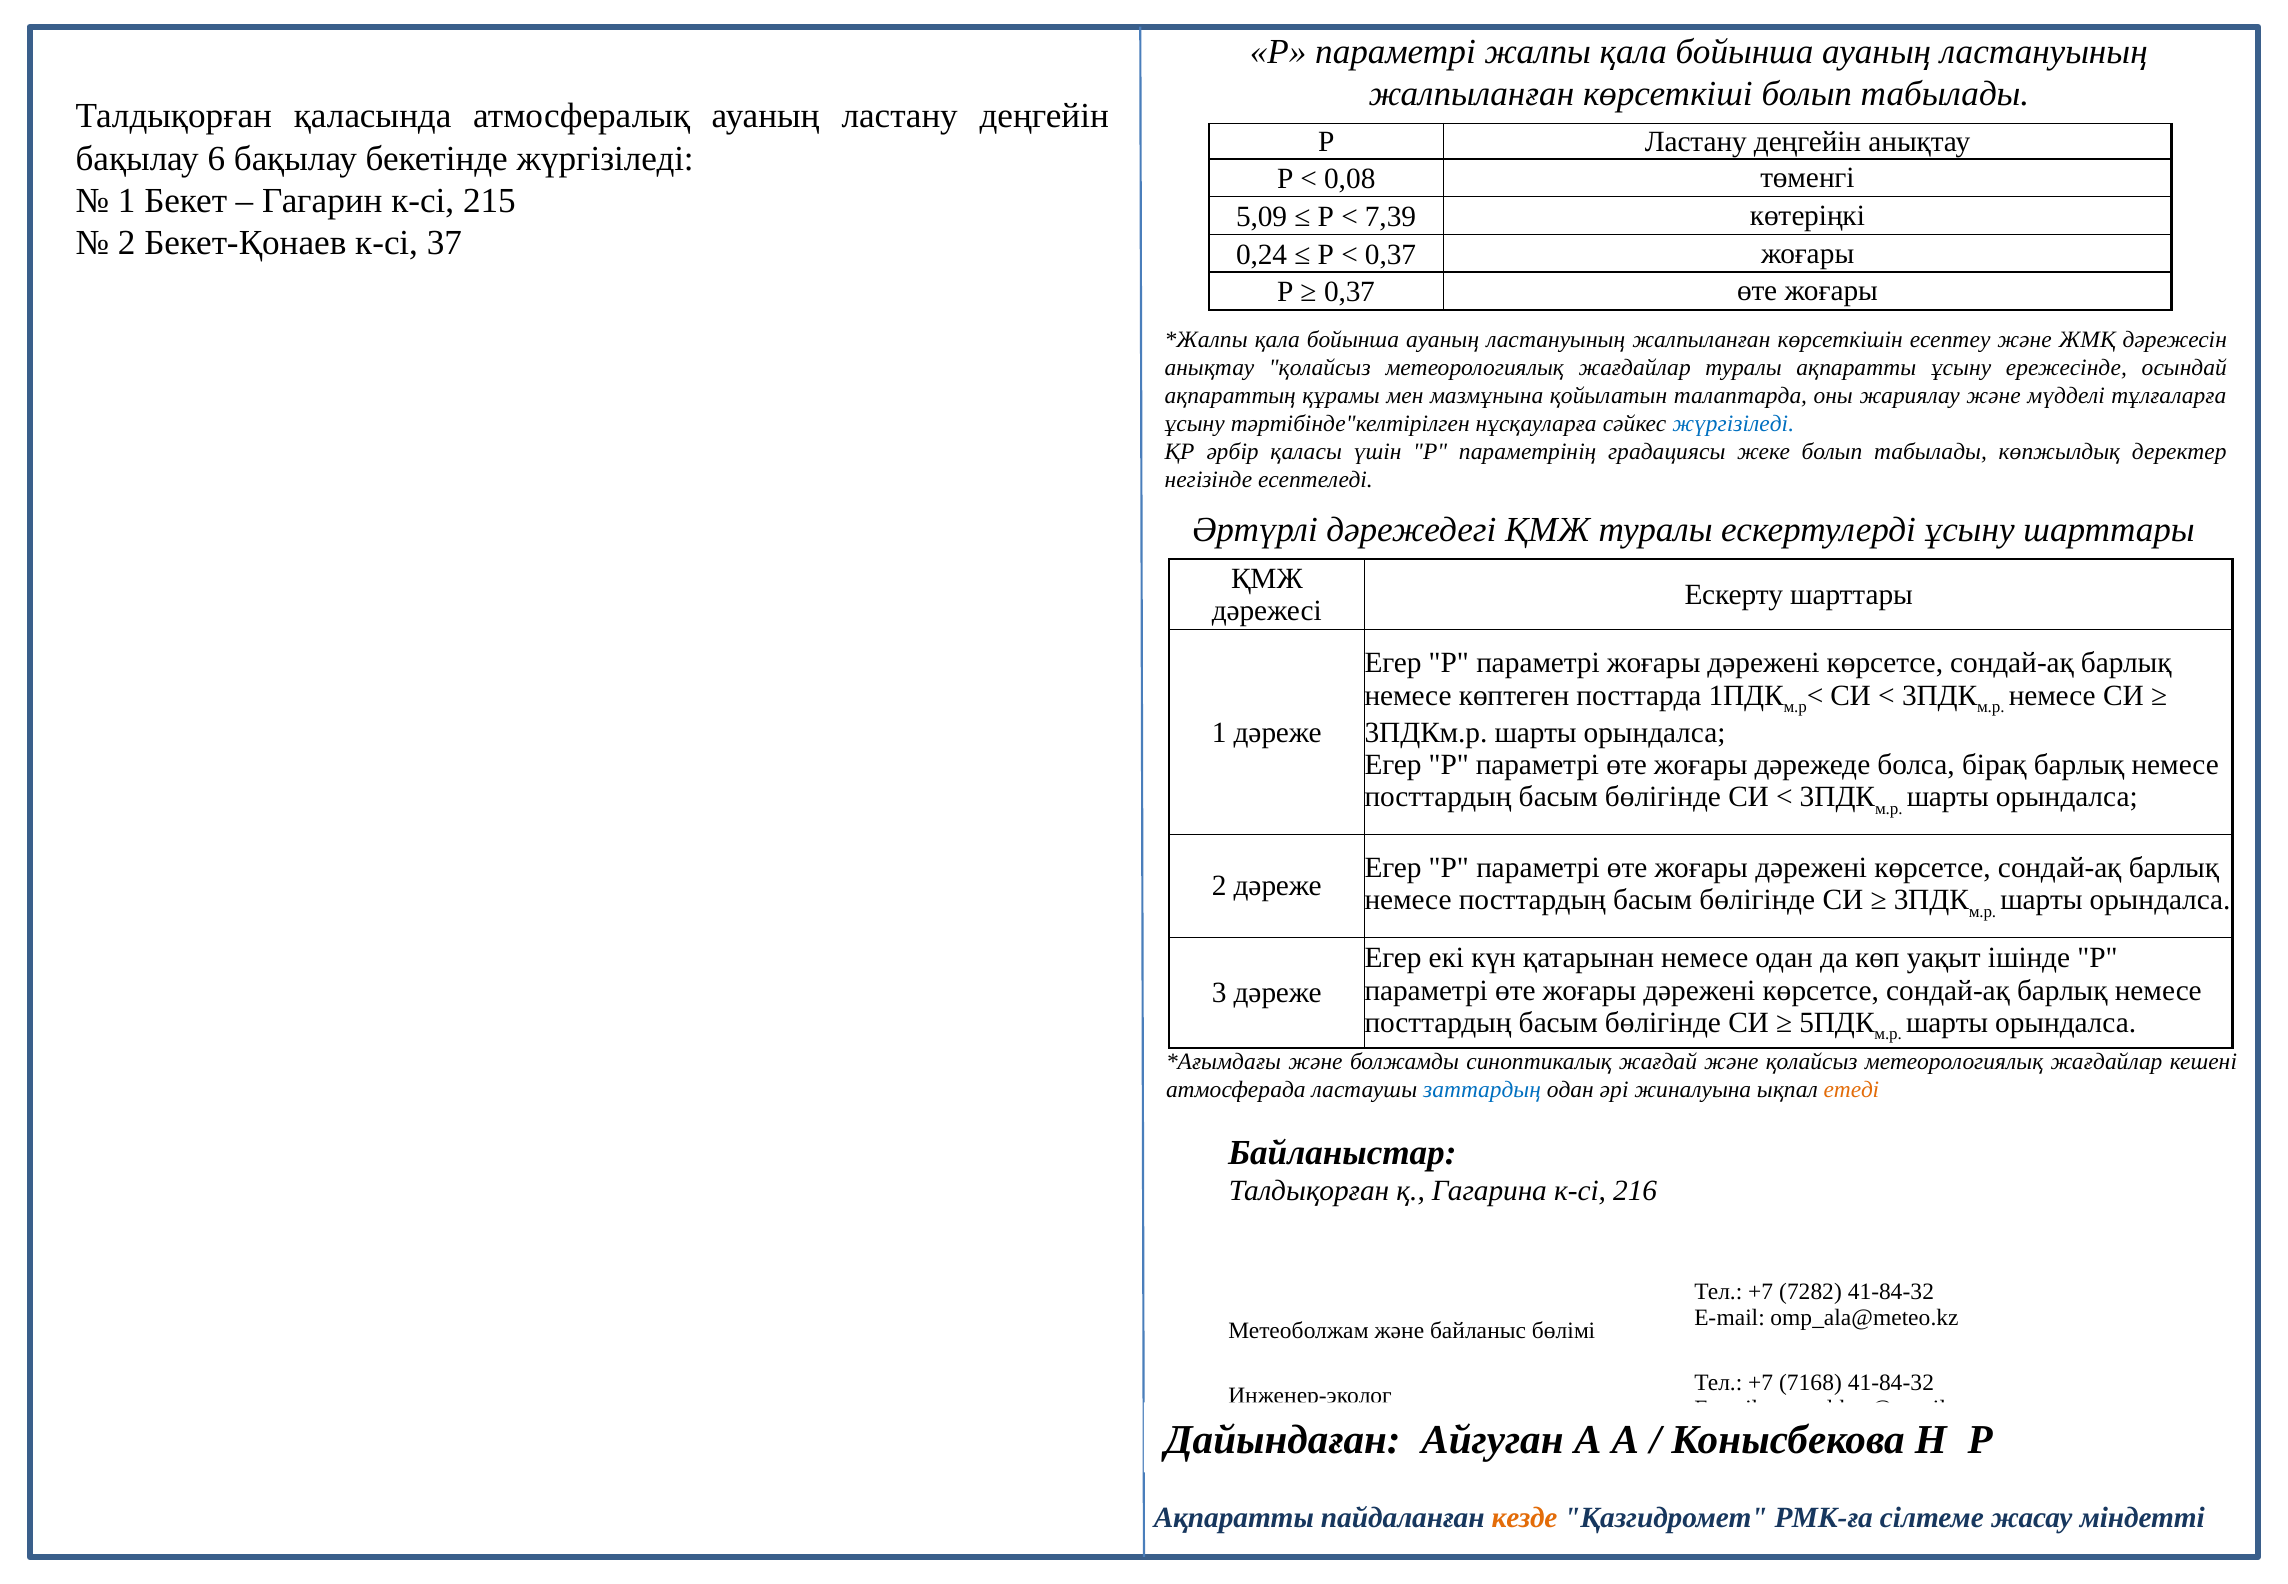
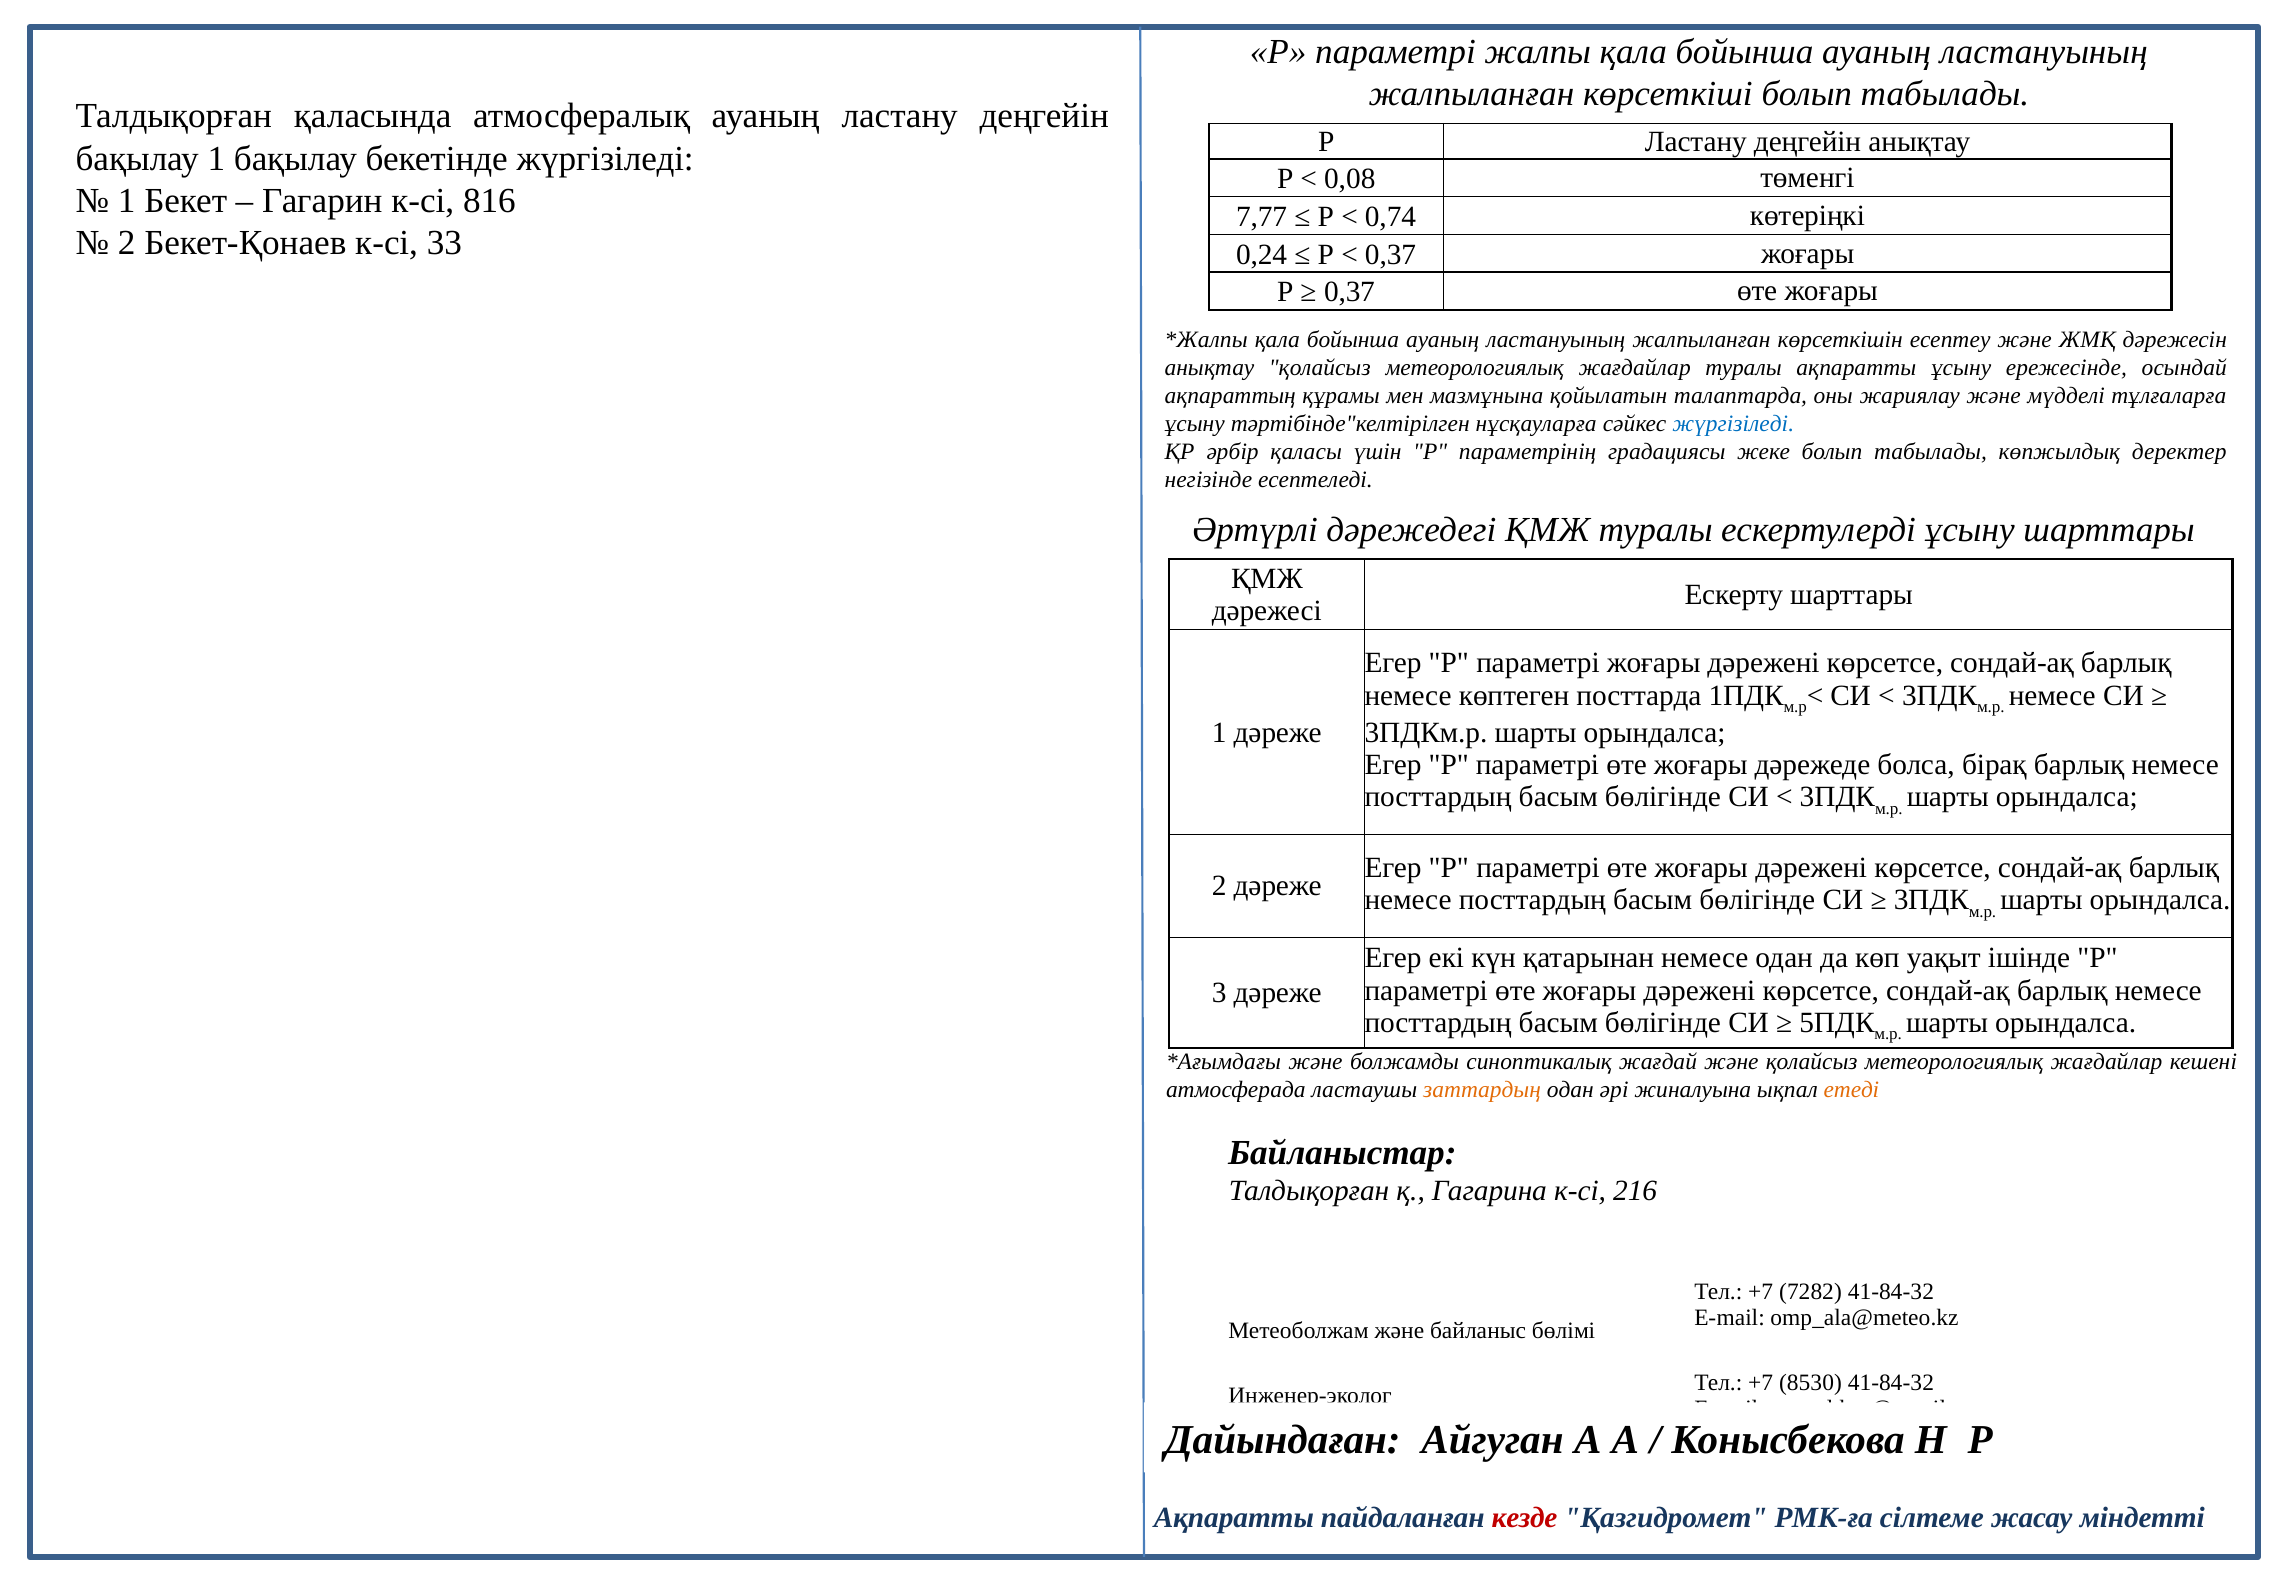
бақылау 6: 6 -> 1 (216, 159)
215: 215 -> 816 (489, 201)
5,09: 5,09 -> 7,77 (1262, 217)
7,39: 7,39 -> 0,74 (1390, 217)
37: 37 -> 33 (444, 243)
заттардың colour: blue -> orange (1482, 1090)
7168: 7168 -> 8530 (1810, 1383)
кезде colour: orange -> red (1525, 1518)
